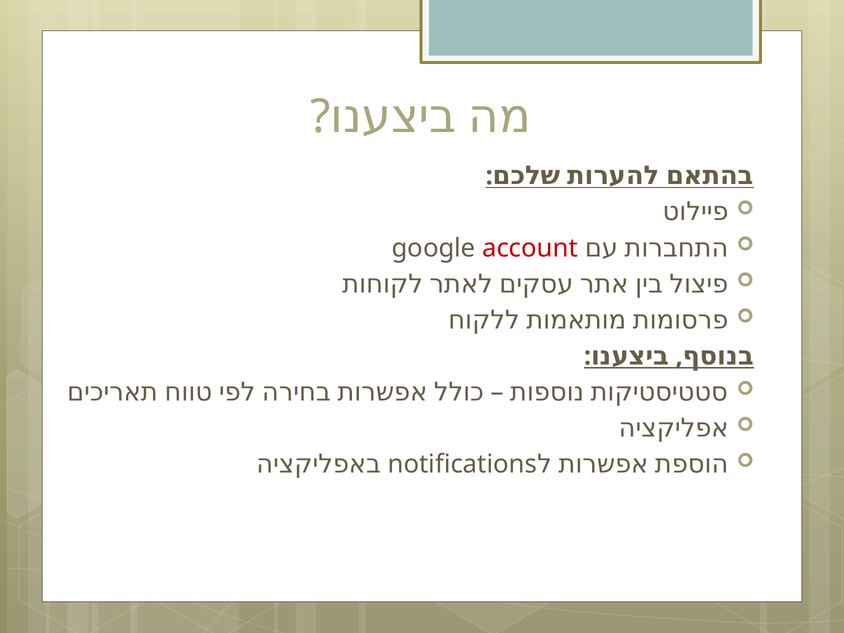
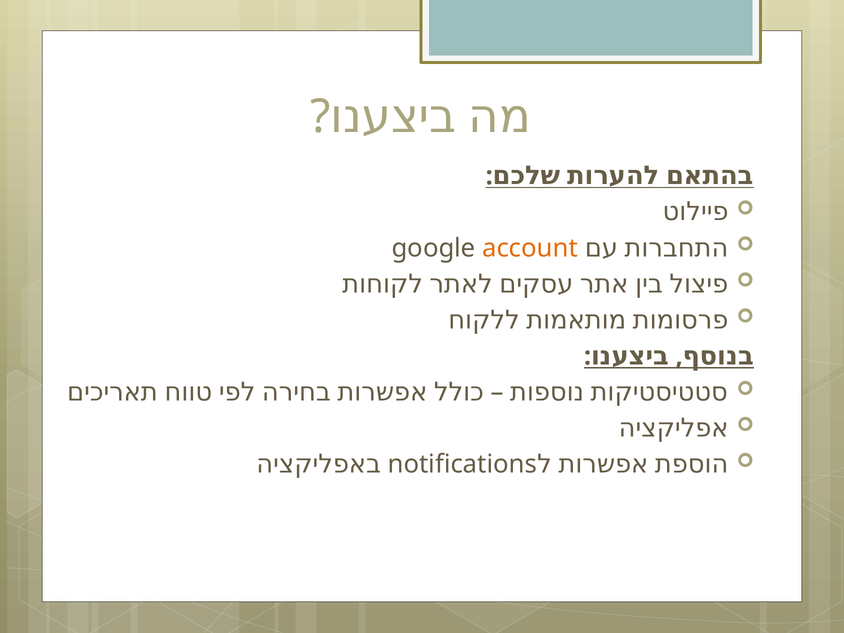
account colour: red -> orange (530, 248)
